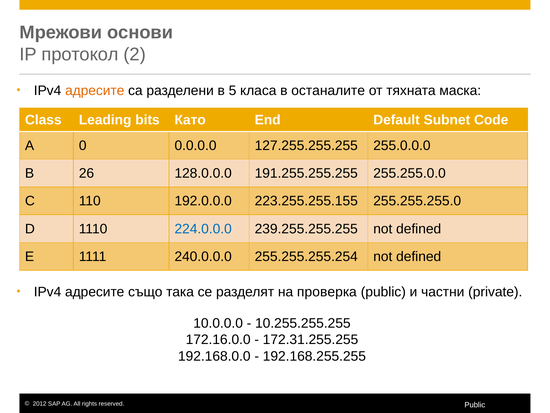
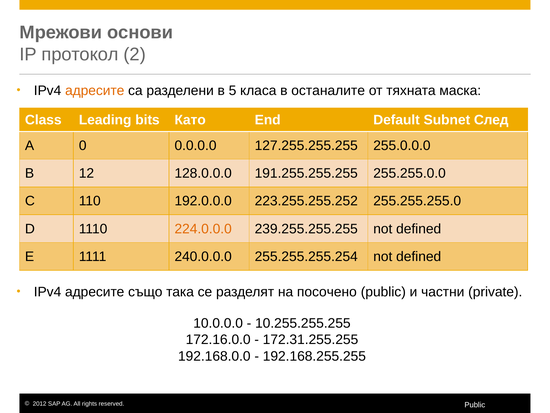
Code: Code -> След (491, 120)
B 26: 26 -> 12 (86, 173)
223.255.255.155: 223.255.255.155 -> 223.255.255.252 (306, 201)
224.0.0.0 colour: blue -> orange (203, 229)
проверка: проверка -> посочено (327, 292)
